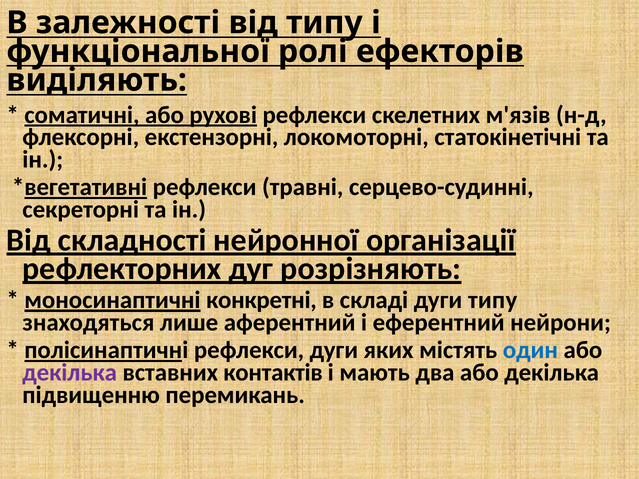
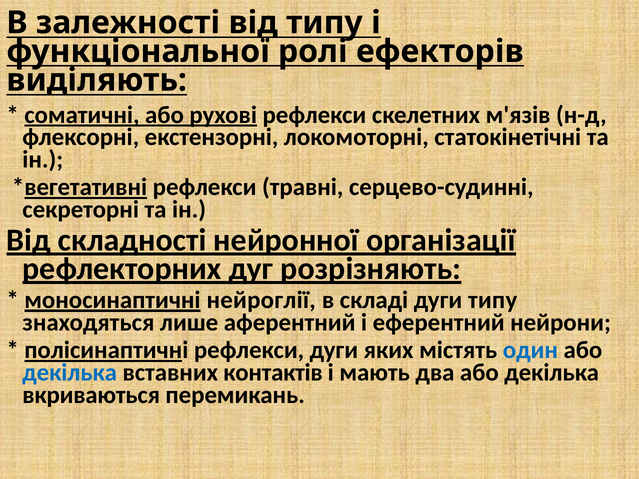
конкретні: конкретні -> нейроглії (261, 300)
декілька colour: purple -> blue (70, 373)
підвищенню: підвищенню -> вкриваються (91, 395)
